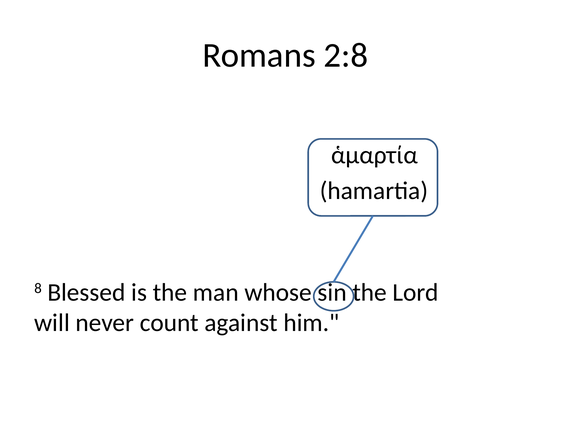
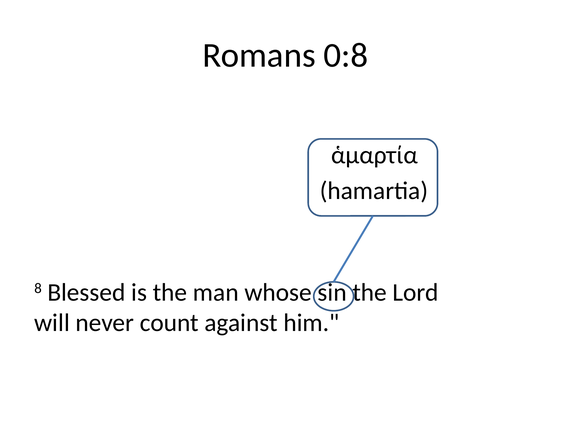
2:8: 2:8 -> 0:8 (346, 55)
